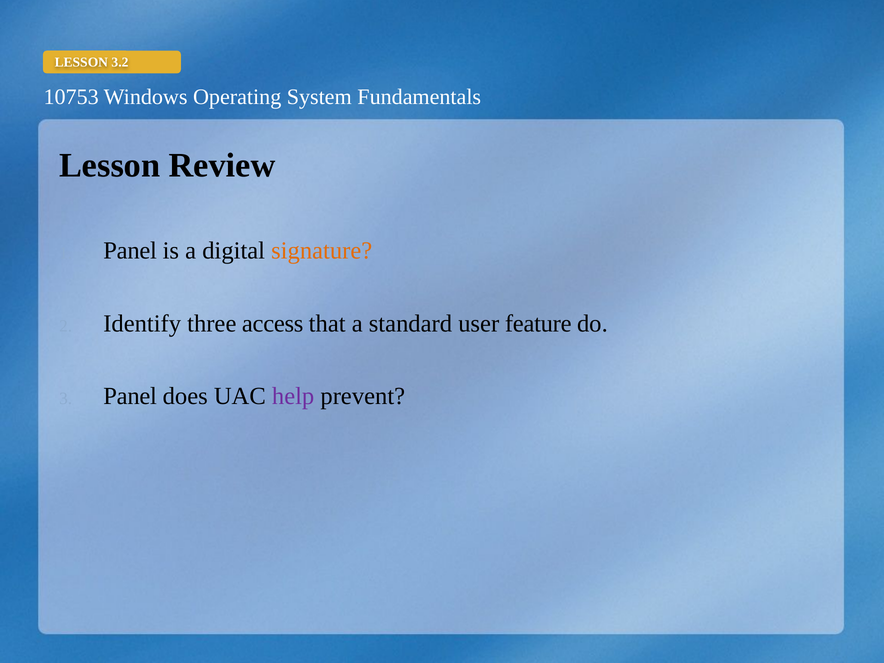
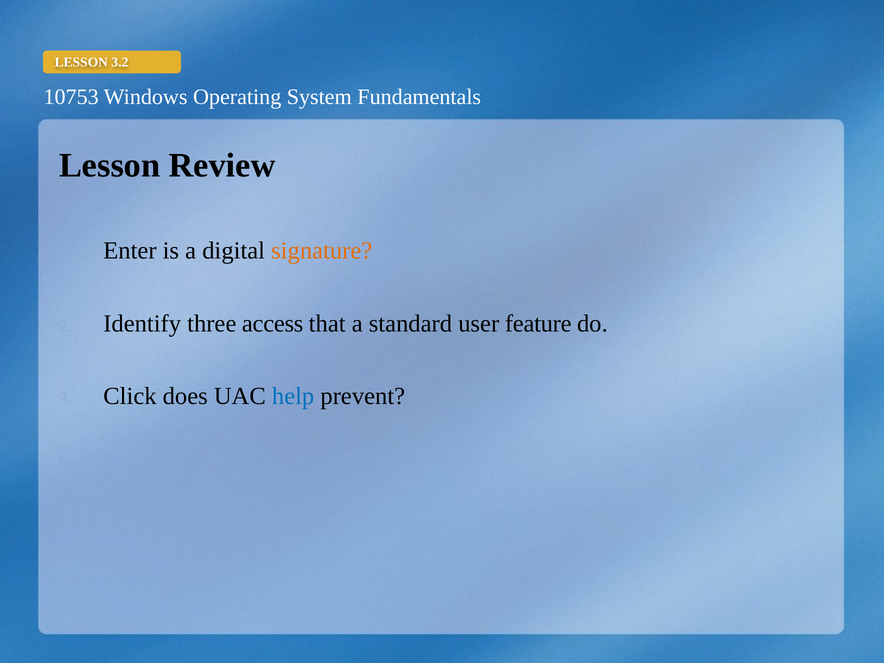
Panel: Panel -> Enter (130, 251)
Panel: Panel -> Click (130, 396)
help colour: purple -> blue (293, 396)
